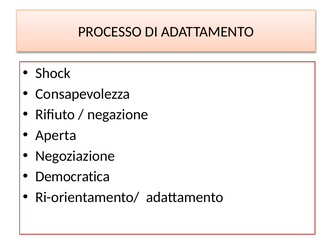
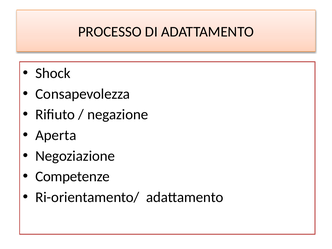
Democratica: Democratica -> Competenze (73, 177)
